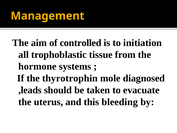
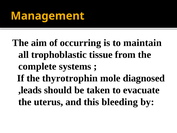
controlled: controlled -> occurring (81, 43)
initiation: initiation -> maintain (143, 43)
hormone: hormone -> complete (37, 66)
